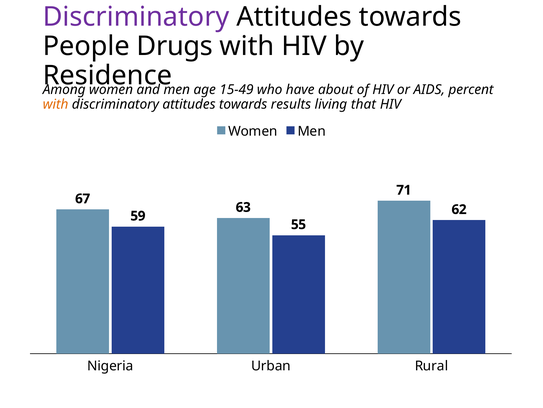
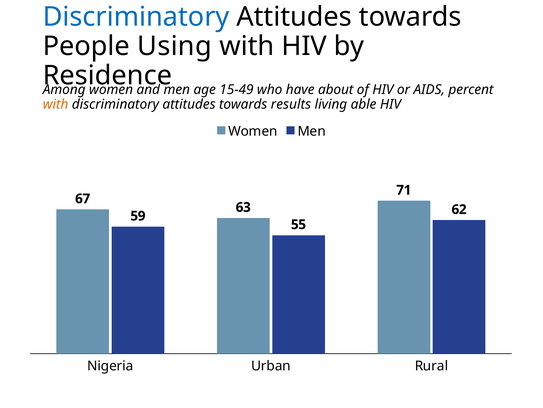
Discriminatory colour: purple -> blue (136, 17)
Drugs: Drugs -> Using (175, 46)
that: that -> able (364, 104)
